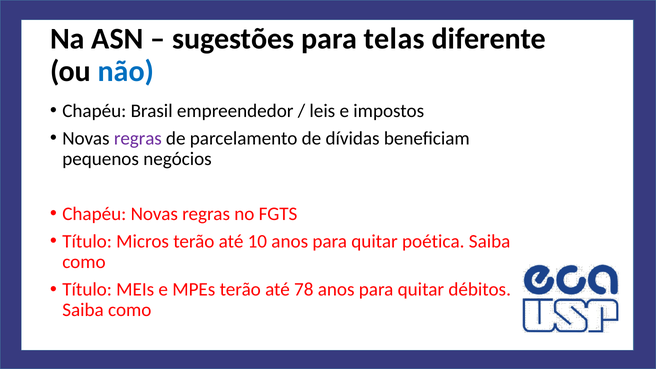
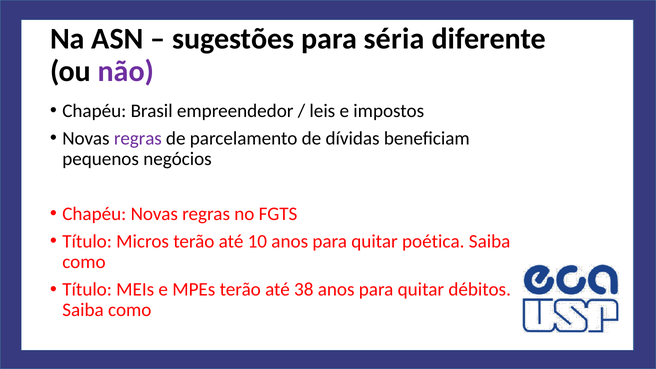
telas: telas -> séria (394, 39)
não colour: blue -> purple (126, 71)
78: 78 -> 38 (304, 289)
